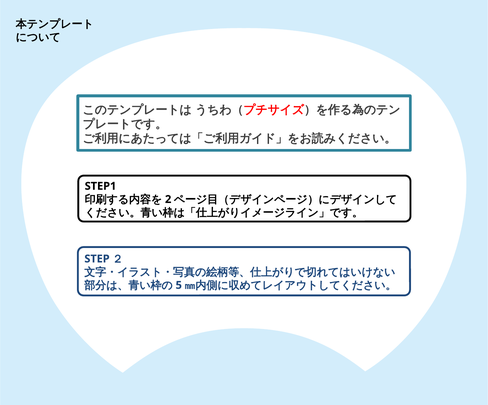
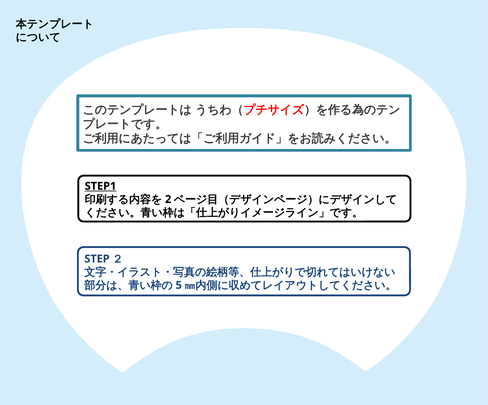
STEP1 underline: none -> present (100, 186)
